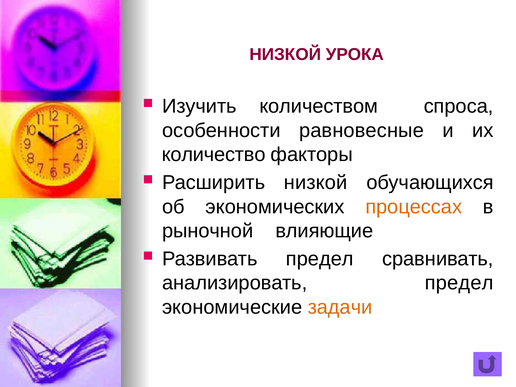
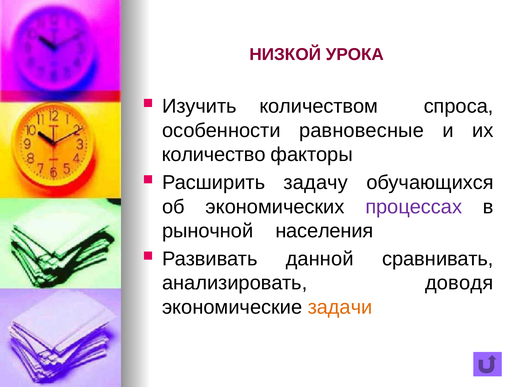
Расширить низкой: низкой -> задачу (316, 183)
процессах colour: orange -> purple (414, 207)
влияющие: влияющие -> населения (324, 231)
Развивать предел: предел -> данной (320, 259)
анализировать предел: предел -> доводя (459, 283)
